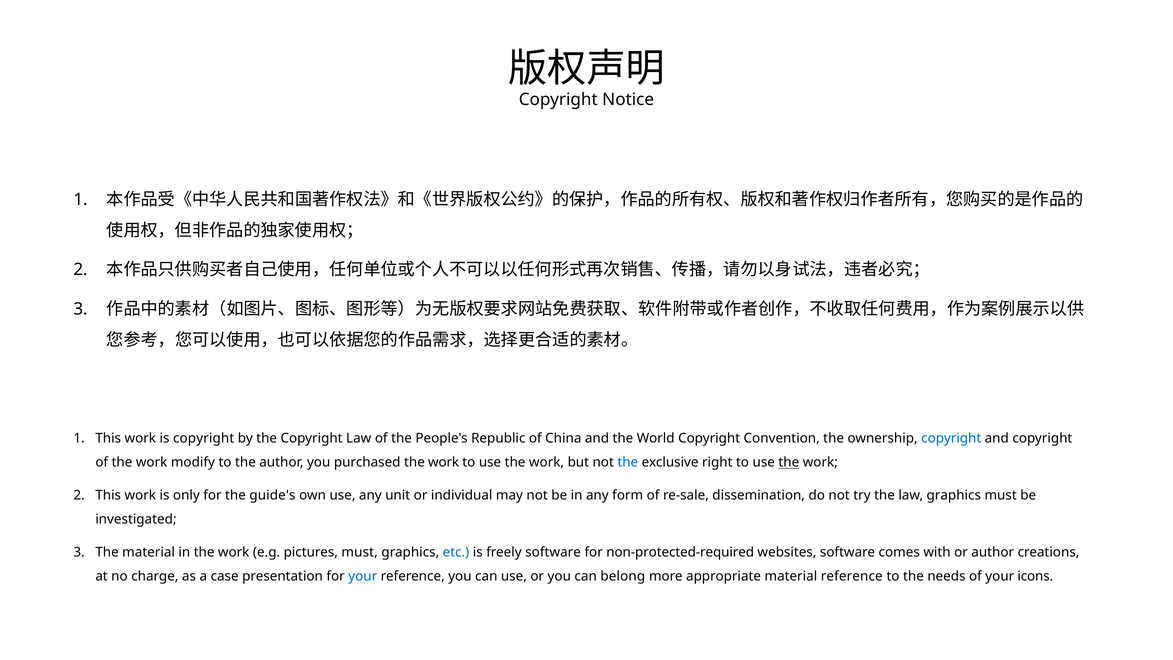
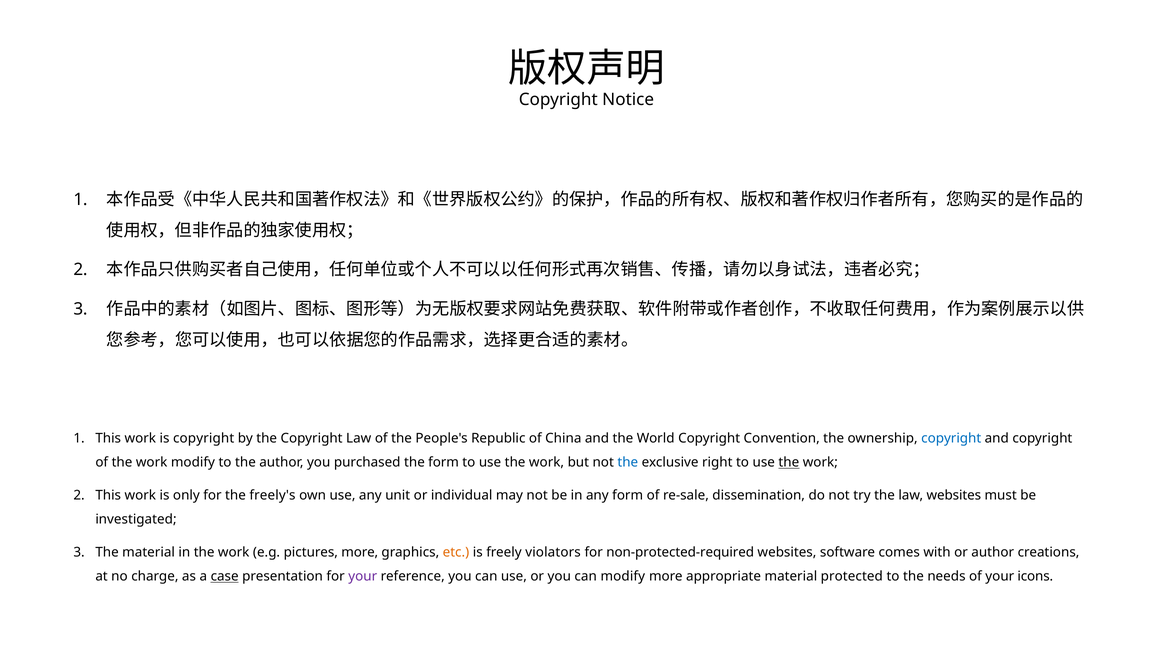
purchased the work: work -> form (444, 462)
guide's: guide's -> freely's (272, 495)
law graphics: graphics -> websites (954, 495)
pictures must: must -> more (360, 552)
etc colour: blue -> orange (456, 552)
freely software: software -> violators (553, 552)
case underline: none -> present (225, 576)
your colour: blue -> purple (363, 576)
can belong: belong -> modify (623, 576)
material reference: reference -> protected (852, 576)
